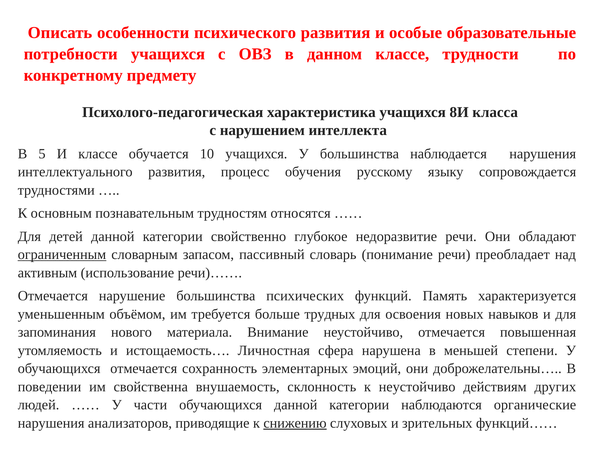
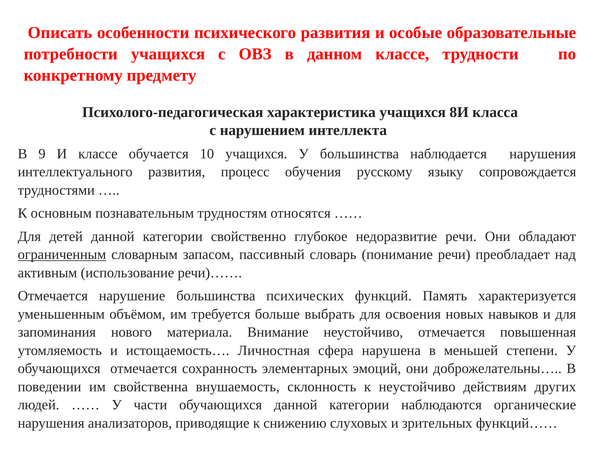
5: 5 -> 9 (42, 154)
трудных: трудных -> выбрать (330, 314)
снижению underline: present -> none (295, 423)
